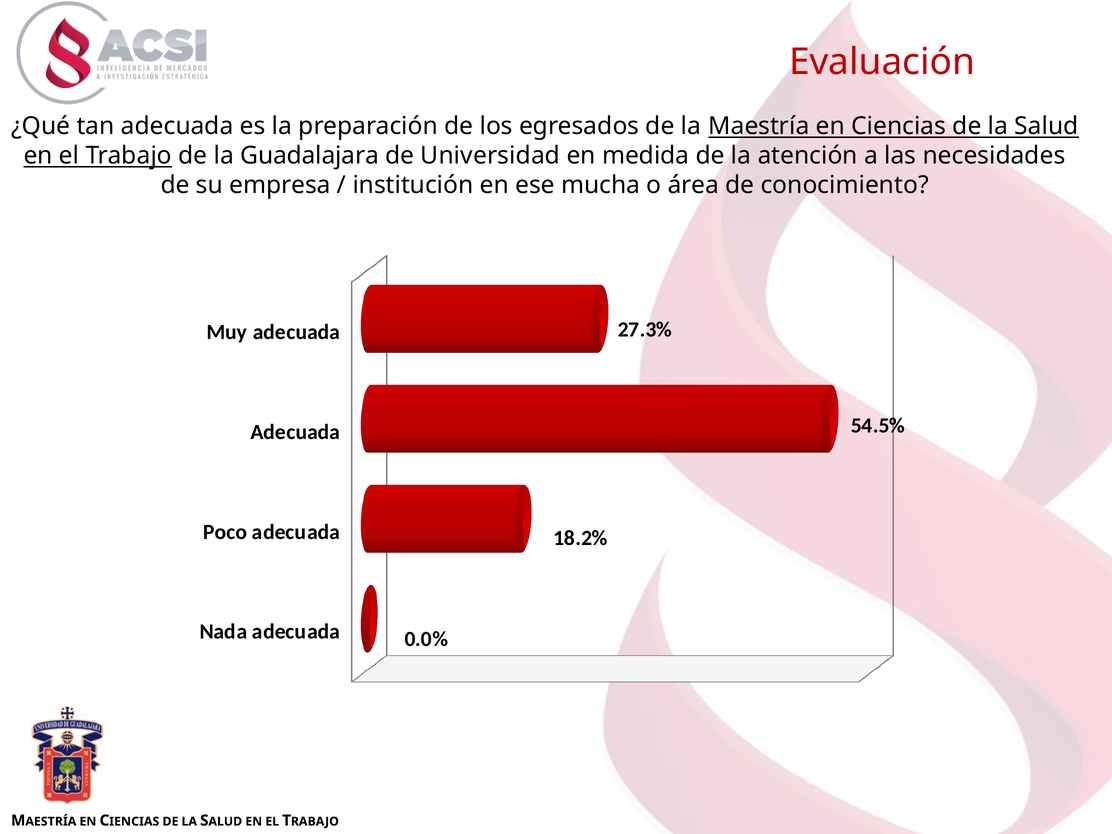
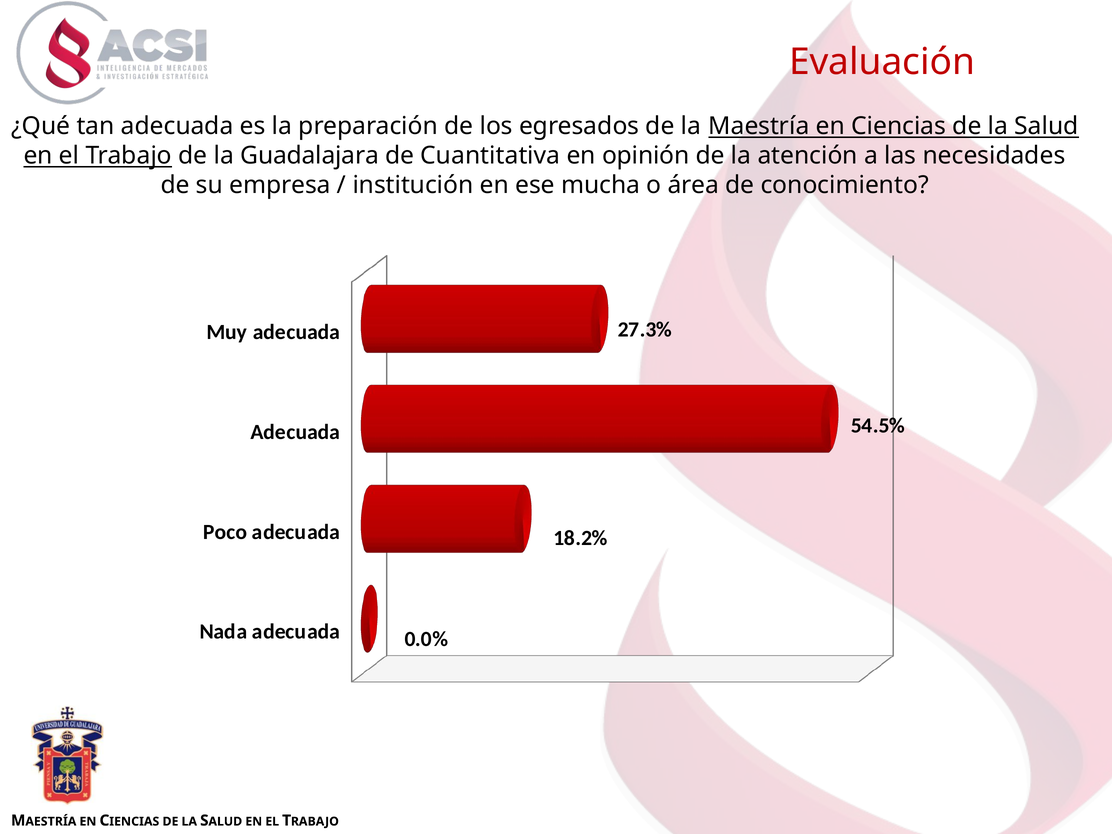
Universidad: Universidad -> Cuantitativa (490, 156)
medida: medida -> opinión (646, 156)
